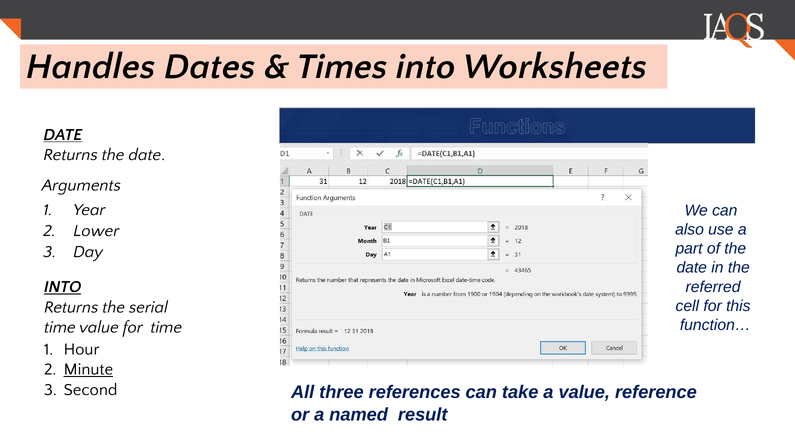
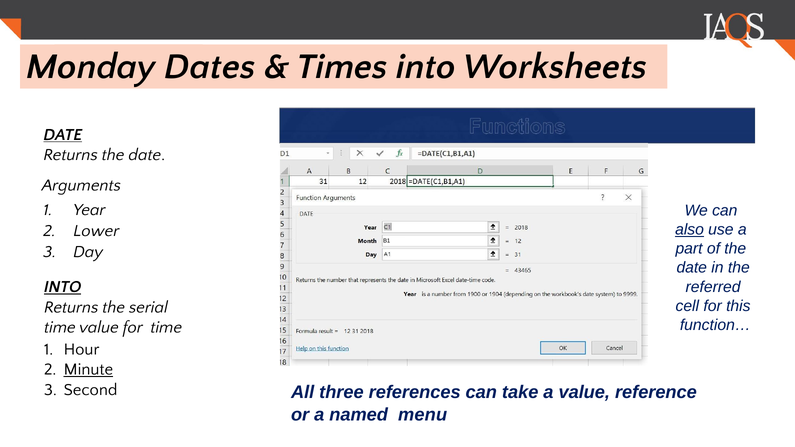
Handles: Handles -> Monday (91, 66)
also underline: none -> present (690, 230)
result: result -> menu (423, 415)
